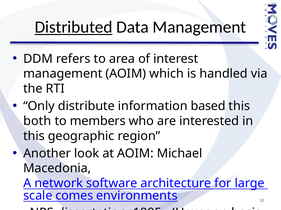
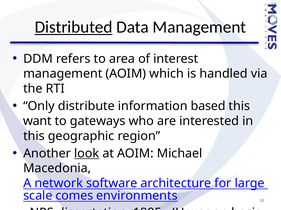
both: both -> want (37, 121)
members: members -> gateways (98, 121)
look underline: none -> present (87, 154)
